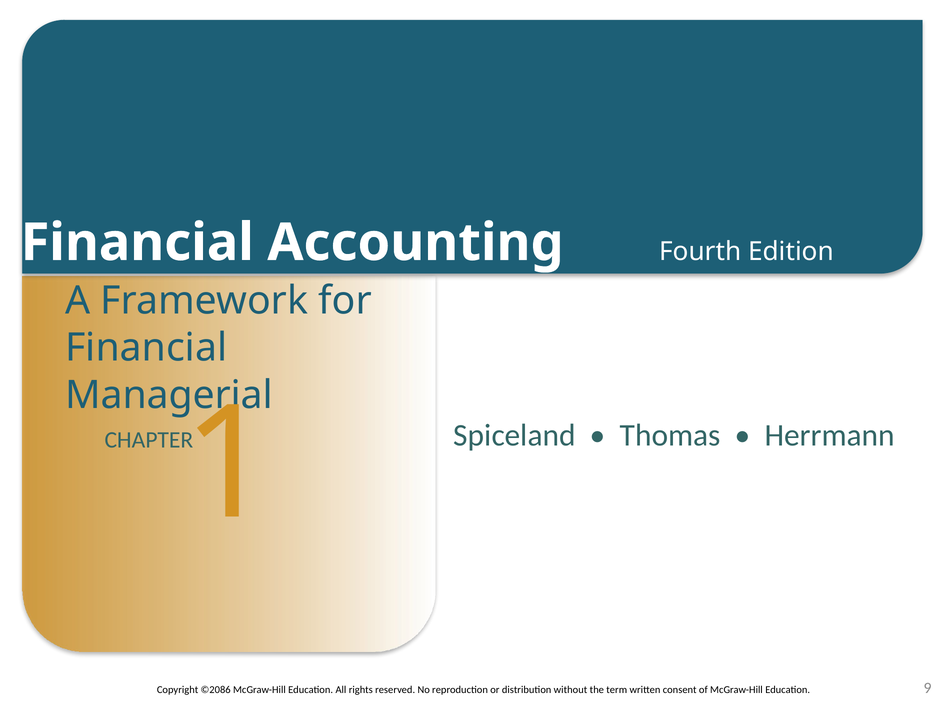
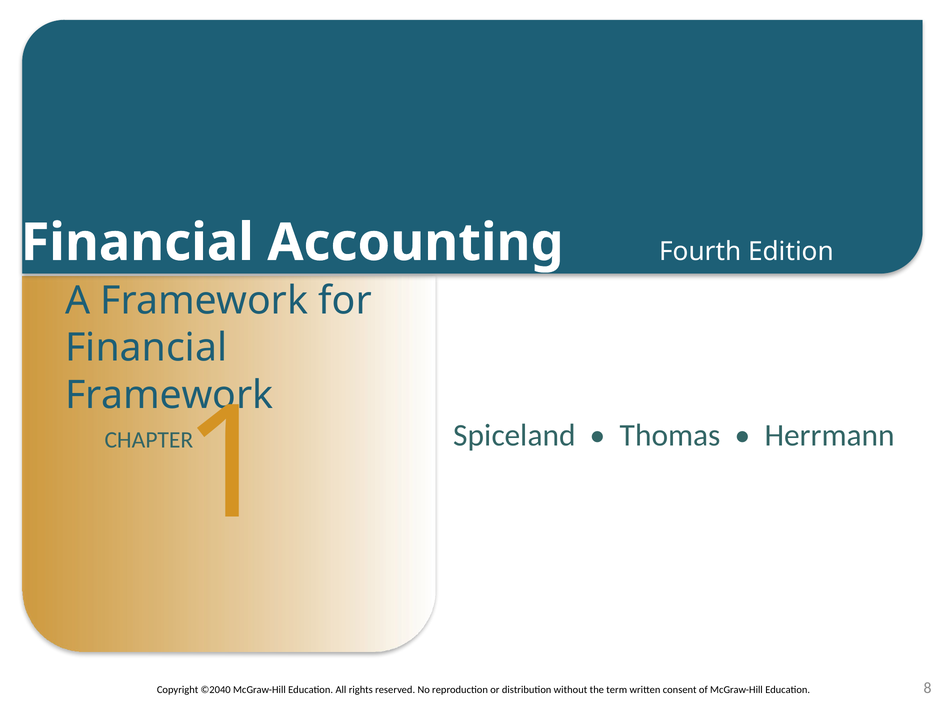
Managerial: Managerial -> Framework (169, 395)
©2086: ©2086 -> ©2040 (216, 689)
9: 9 -> 8 (928, 687)
